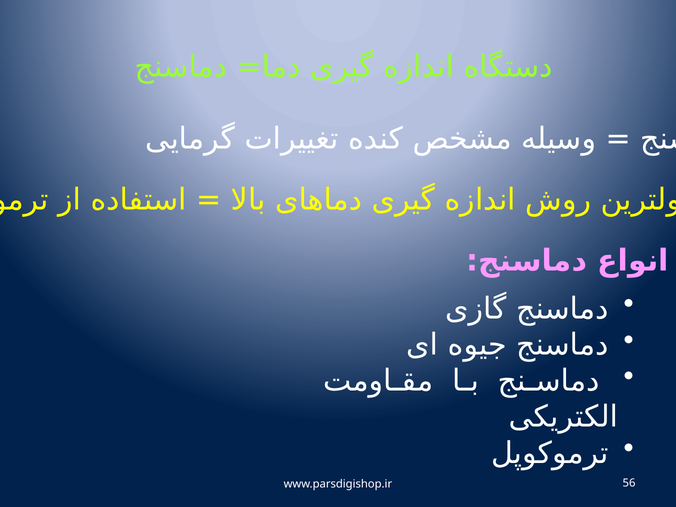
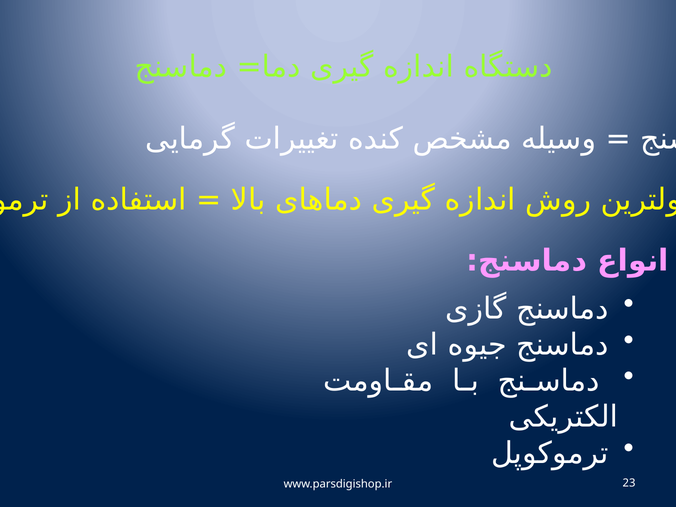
56: 56 -> 23 (629, 483)
